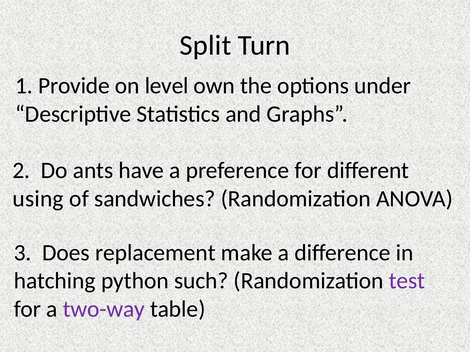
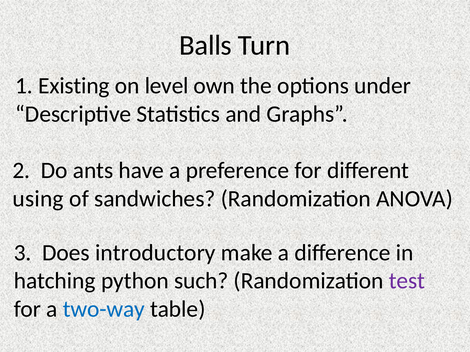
Split: Split -> Balls (206, 45)
Provide: Provide -> Existing (74, 86)
replacement: replacement -> introductory (155, 253)
two-way colour: purple -> blue (104, 309)
